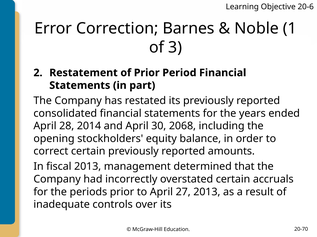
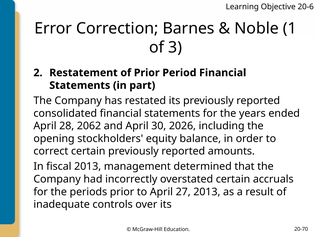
2014: 2014 -> 2062 (89, 126)
2068: 2068 -> 2026 (182, 126)
